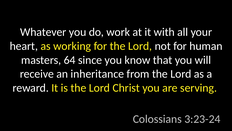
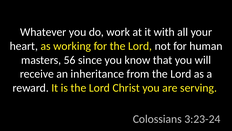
64: 64 -> 56 (70, 60)
